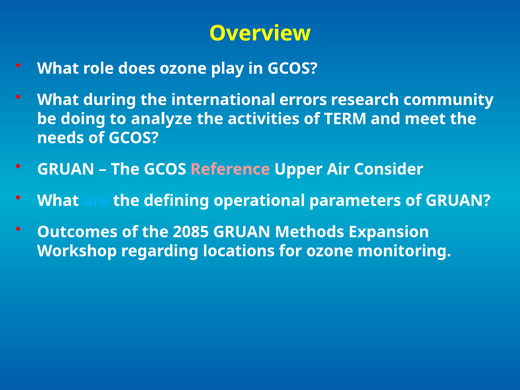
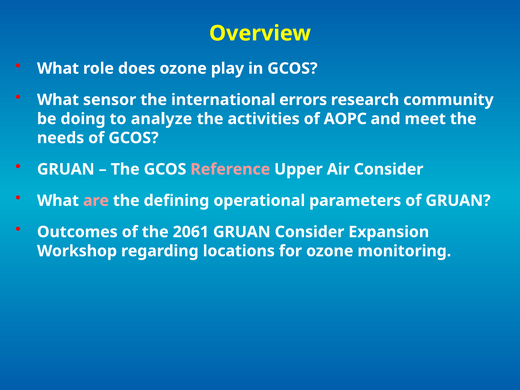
during: during -> sensor (110, 100)
TERM: TERM -> AOPC (345, 119)
are colour: light blue -> pink (96, 201)
2085: 2085 -> 2061 (191, 232)
GRUAN Methods: Methods -> Consider (310, 232)
